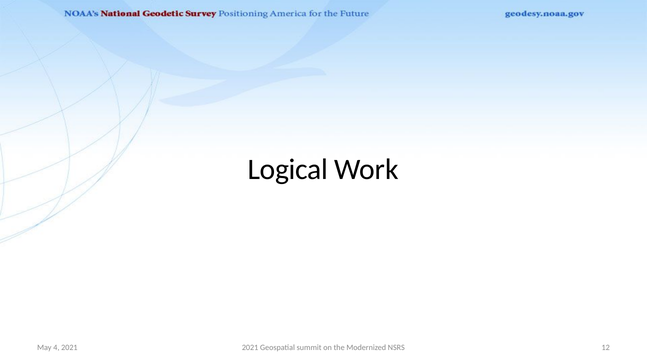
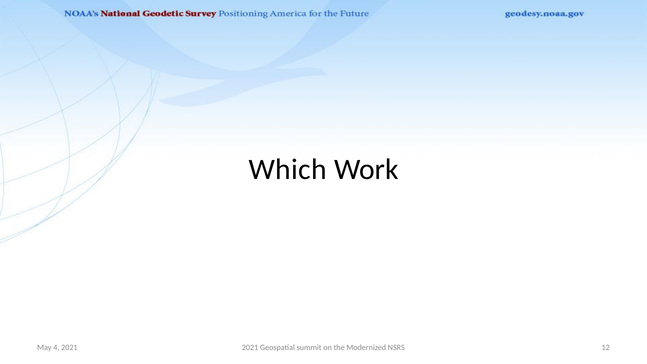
Logical: Logical -> Which (288, 170)
